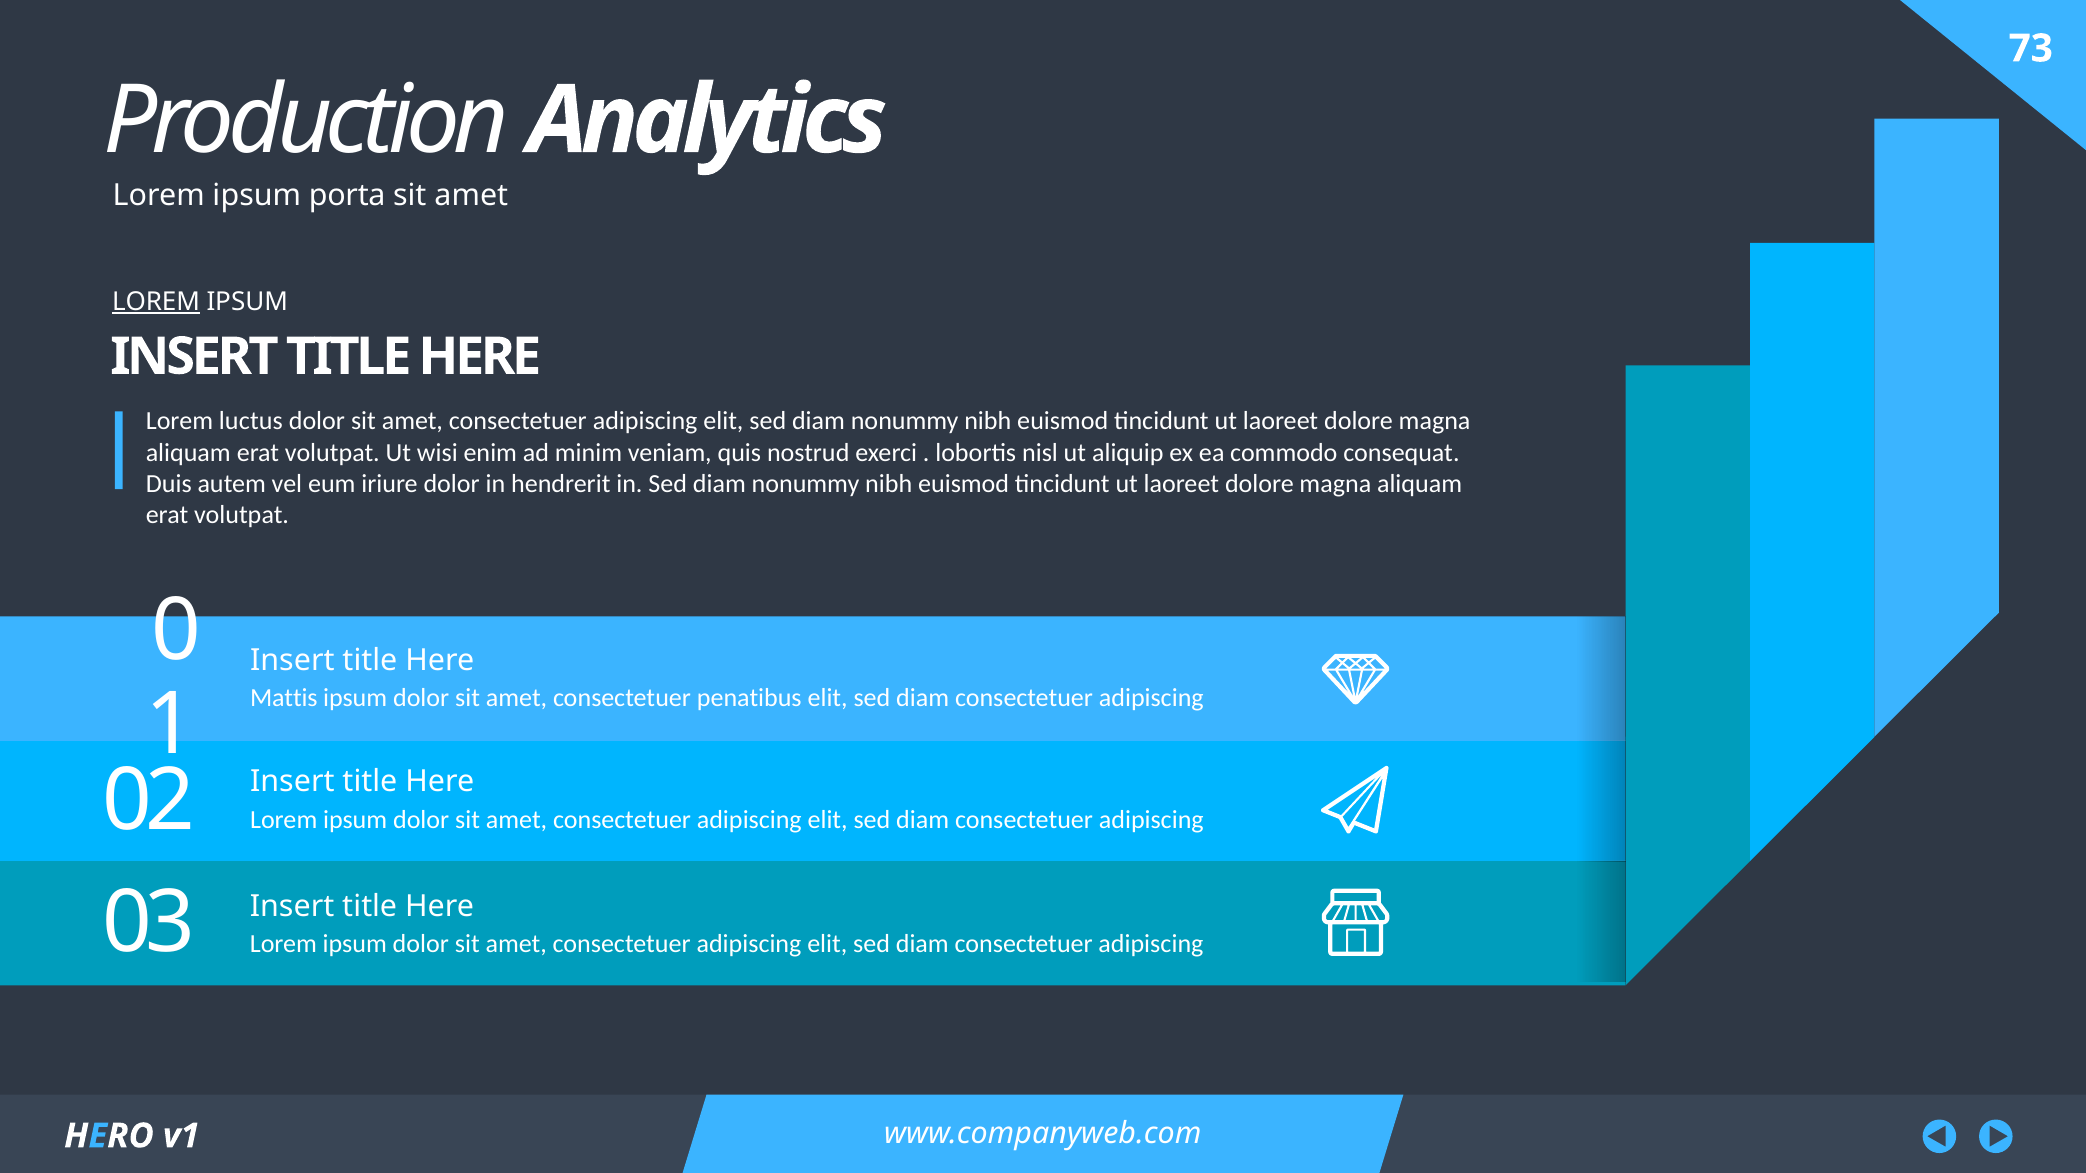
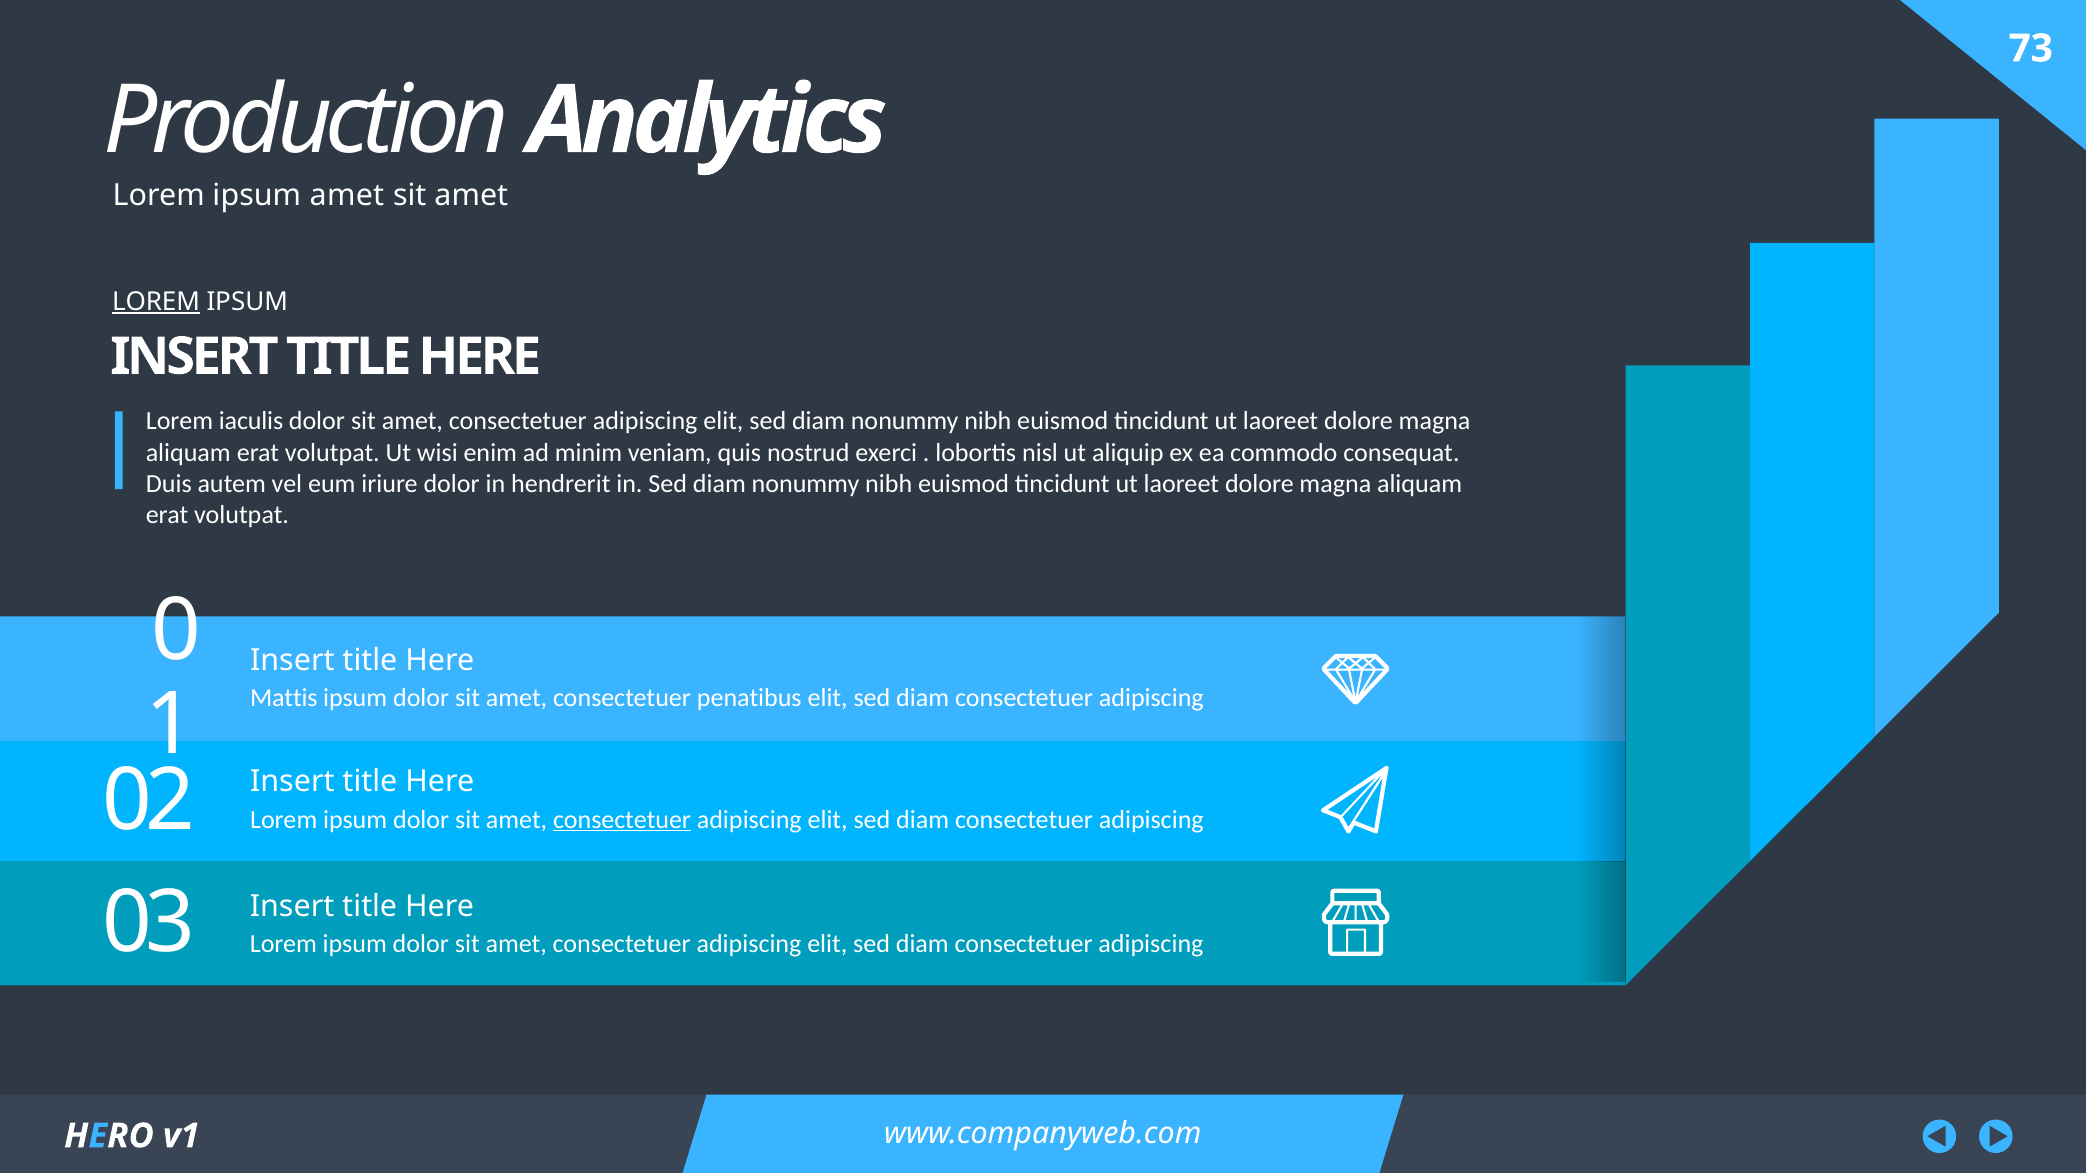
ipsum porta: porta -> amet (347, 196)
luctus: luctus -> iaculis (251, 421)
consectetuer underline: none -> present (622, 820)
